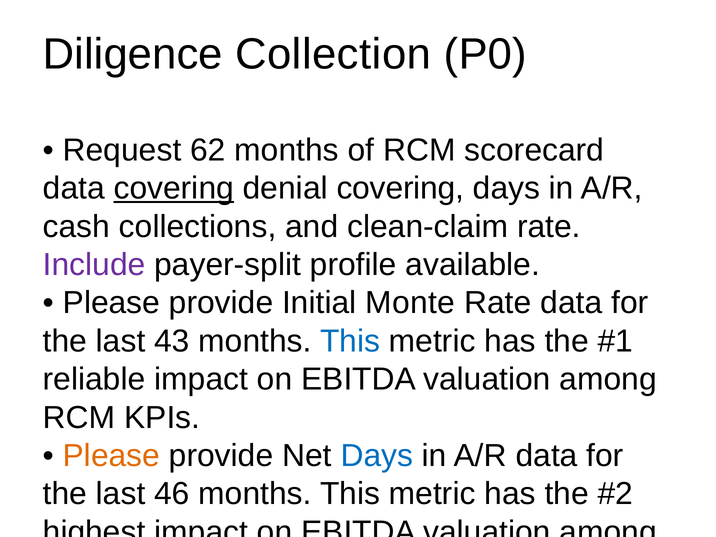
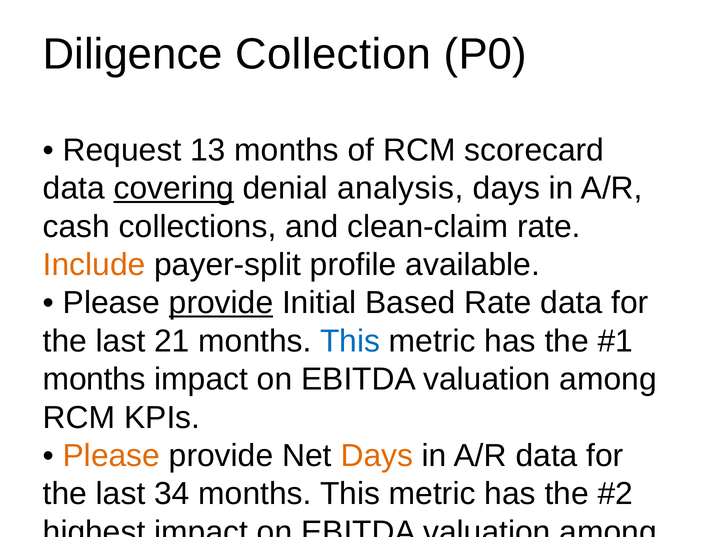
62: 62 -> 13 (208, 150)
denial covering: covering -> analysis (400, 188)
Include colour: purple -> orange (94, 265)
provide underline: none -> present (221, 303)
Monte: Monte -> Based (410, 303)
43: 43 -> 21 (172, 341)
reliable: reliable -> months (94, 379)
Days colour: blue -> orange (377, 456)
46: 46 -> 34 (172, 494)
